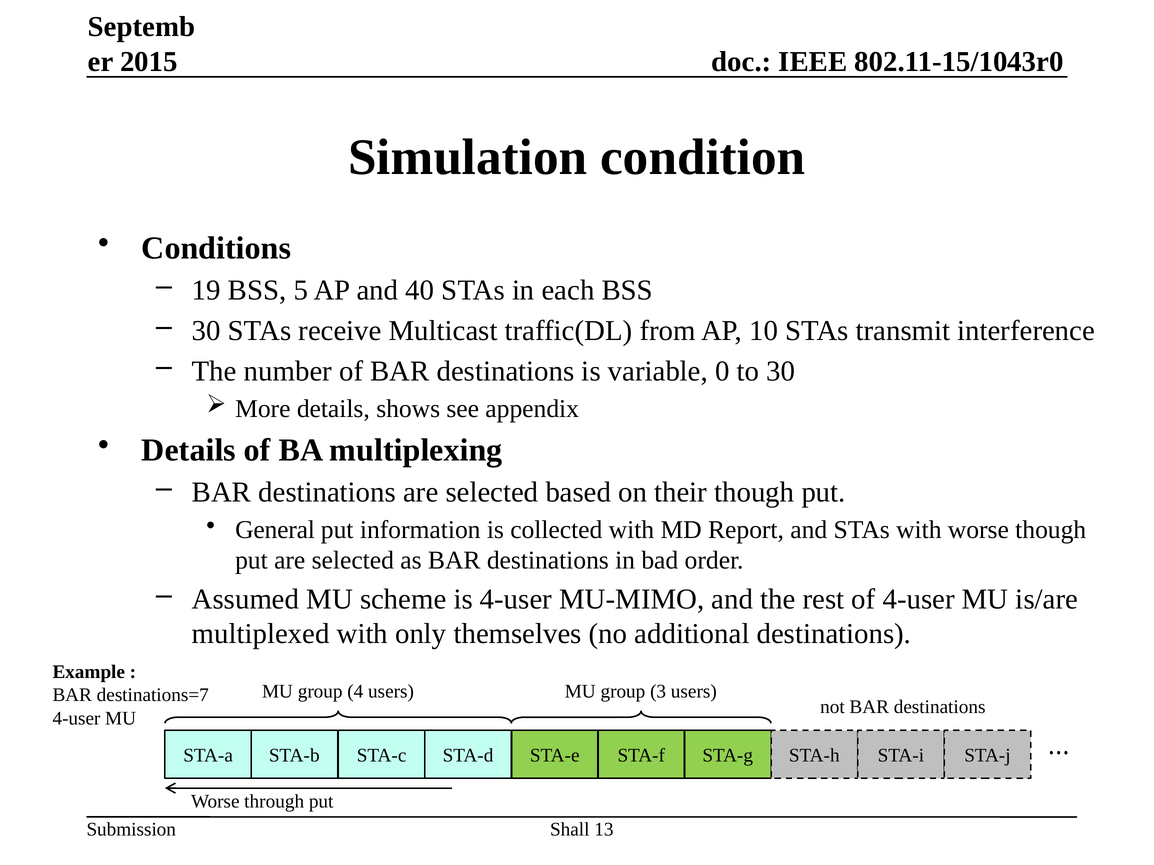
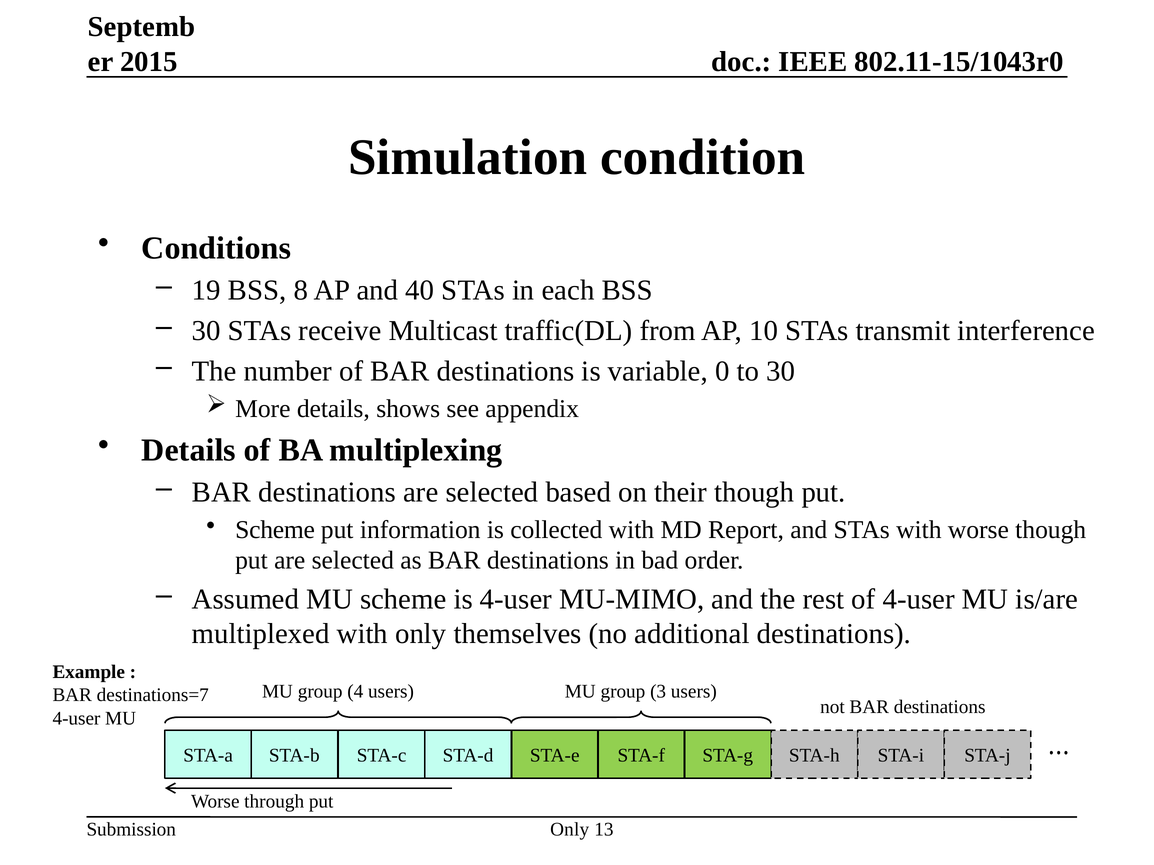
5: 5 -> 8 (301, 291)
General: General -> Scheme (275, 530)
Shall: Shall -> Only (570, 830)
